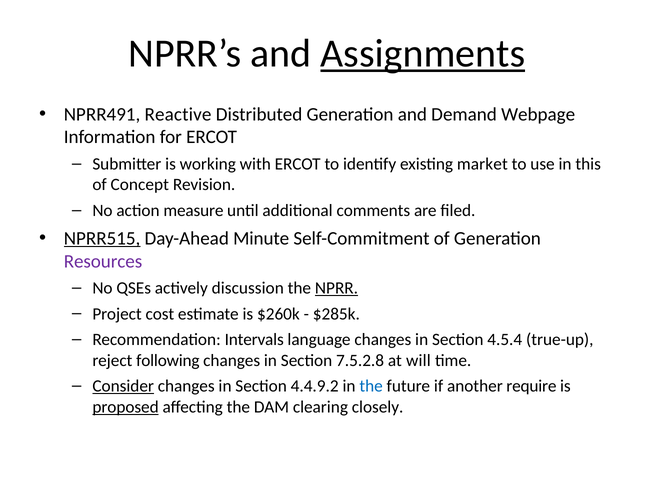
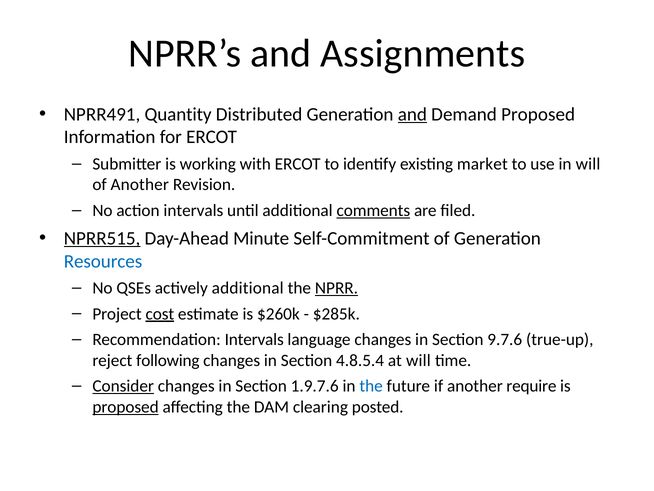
Assignments underline: present -> none (423, 53)
Reactive: Reactive -> Quantity (178, 114)
and underline: none -> present (412, 114)
Demand Webpage: Webpage -> Proposed (538, 114)
in this: this -> will (588, 164)
of Concept: Concept -> Another (140, 185)
action measure: measure -> intervals (193, 210)
comments underline: none -> present (373, 210)
Resources colour: purple -> blue (103, 261)
actively discussion: discussion -> additional (248, 288)
cost underline: none -> present (160, 314)
4.5.4: 4.5.4 -> 9.7.6 (505, 339)
7.5.2.8: 7.5.2.8 -> 4.8.5.4 (360, 360)
4.4.9.2: 4.4.9.2 -> 1.9.7.6 (315, 386)
closely: closely -> posted (378, 407)
